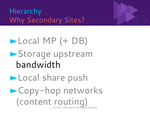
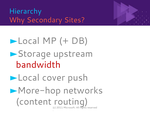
bandwidth colour: black -> red (38, 65)
share: share -> cover (54, 77)
Copy-hop: Copy-hop -> More-hop (39, 90)
